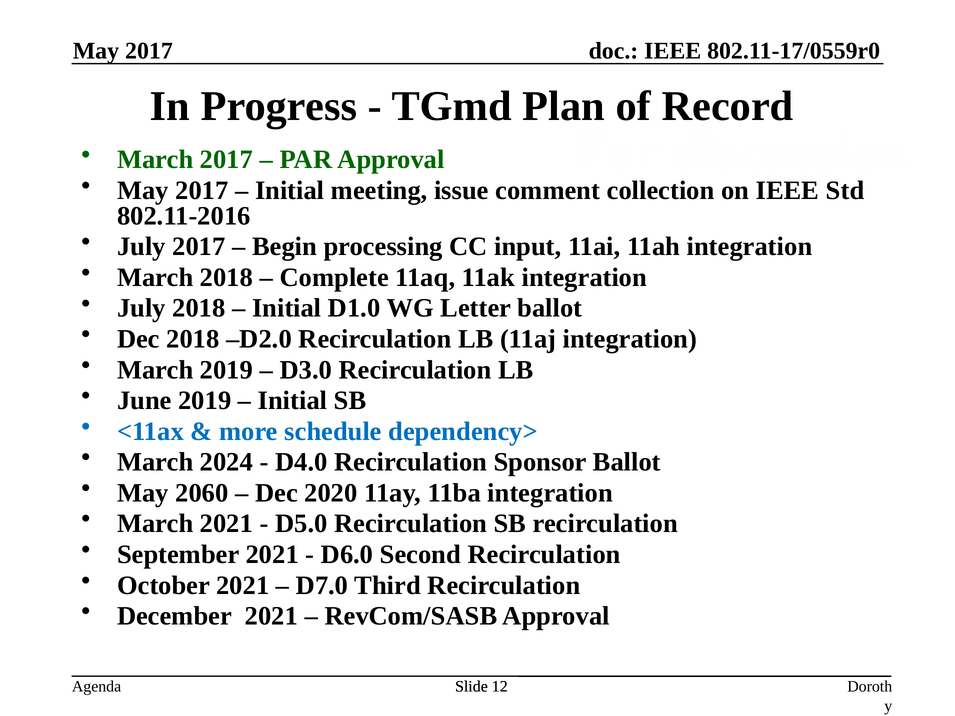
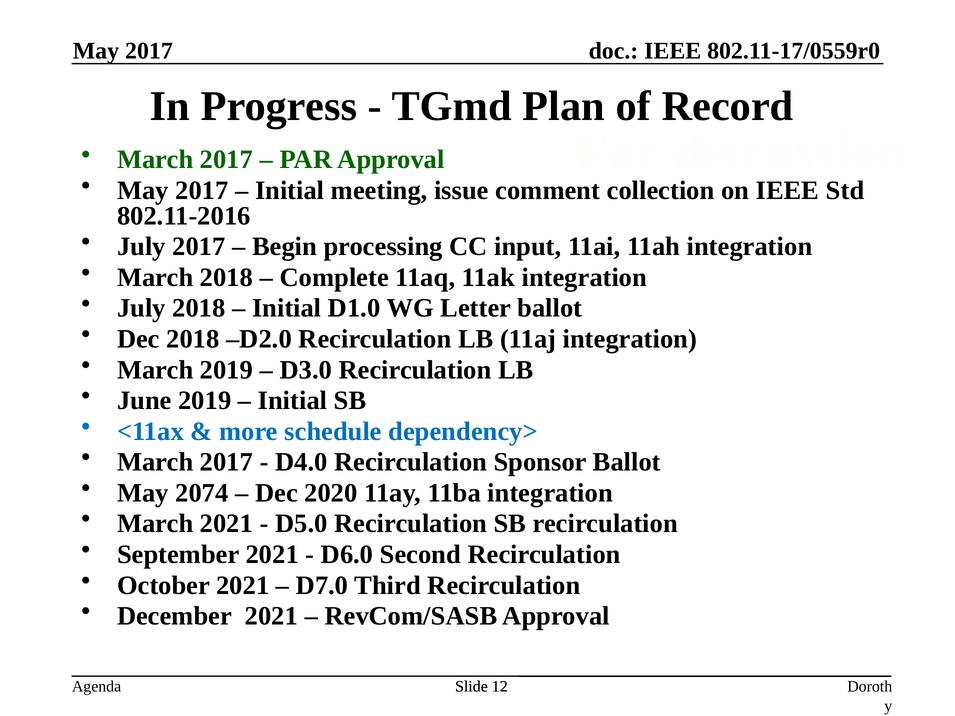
2024: 2024 -> 2017 (226, 462)
2060: 2060 -> 2074 (202, 493)
